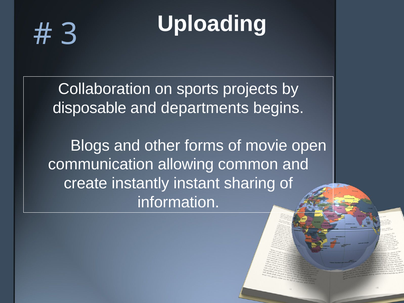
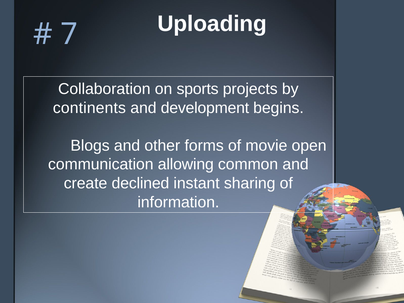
3: 3 -> 7 (69, 34)
disposable: disposable -> continents (89, 108)
departments: departments -> development (205, 108)
instantly: instantly -> declined (140, 183)
